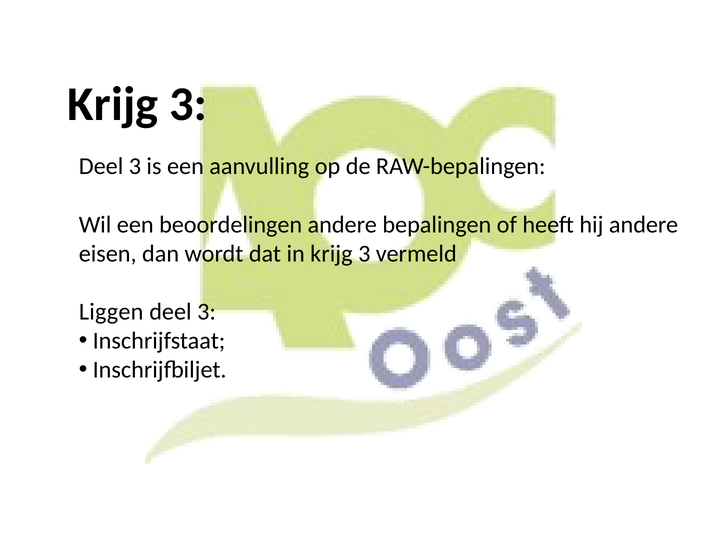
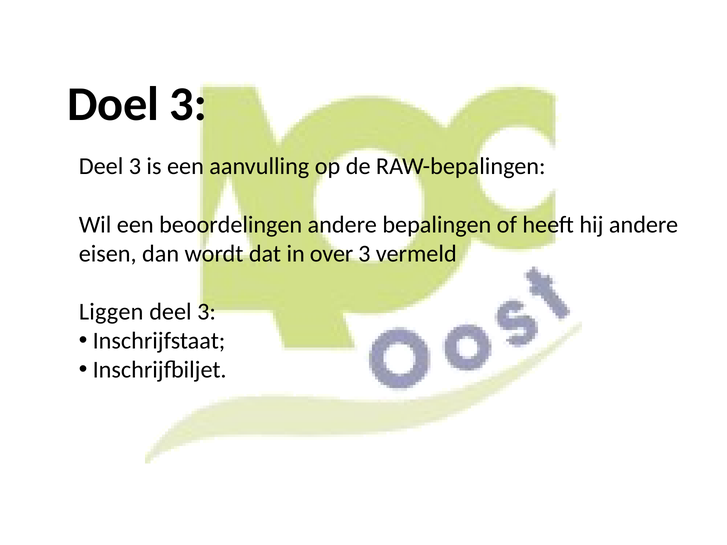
Krijg: Krijg -> Doel (113, 104)
in krijg: krijg -> over (332, 254)
